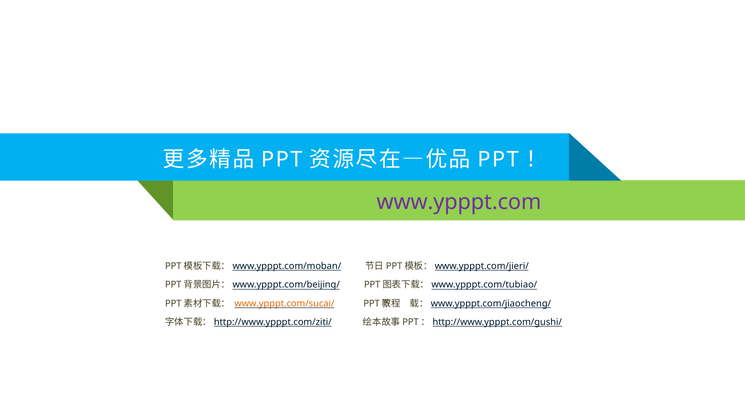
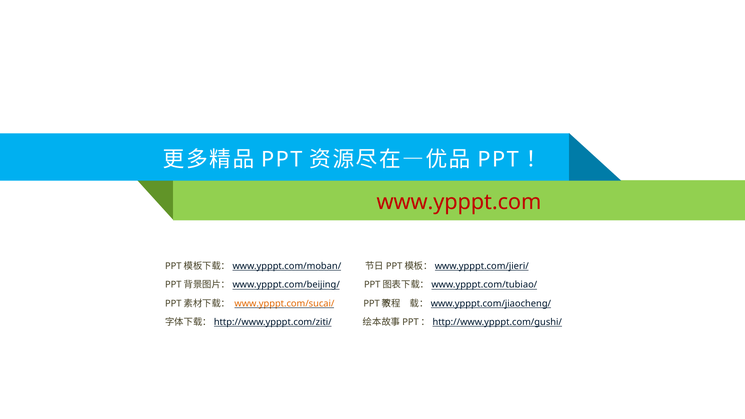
www.ypppt.com colour: purple -> red (459, 202)
